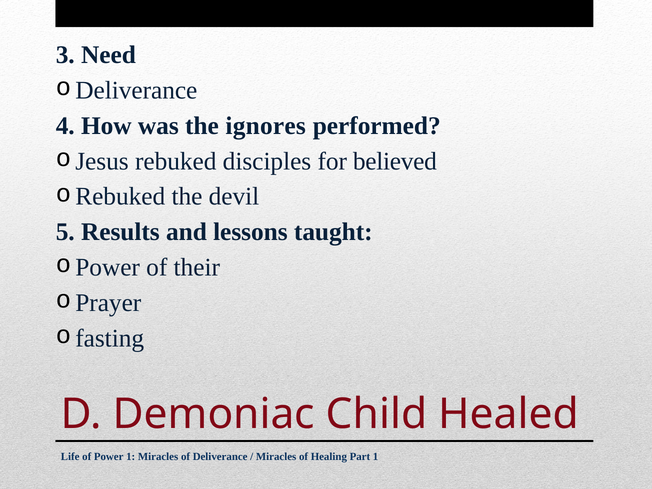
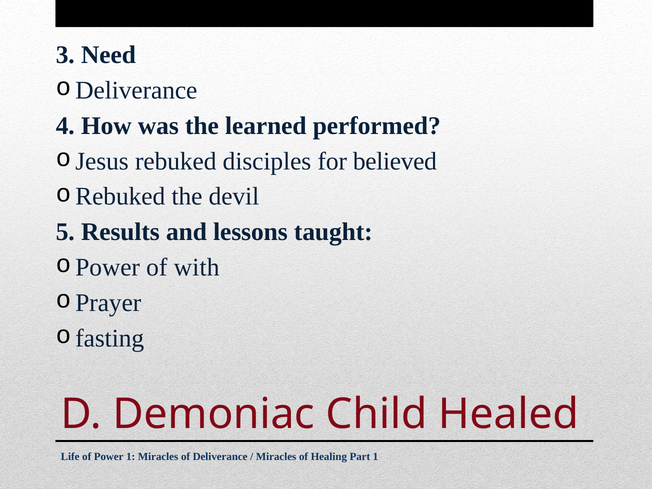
ignores: ignores -> learned (266, 126)
their: their -> with (197, 267)
